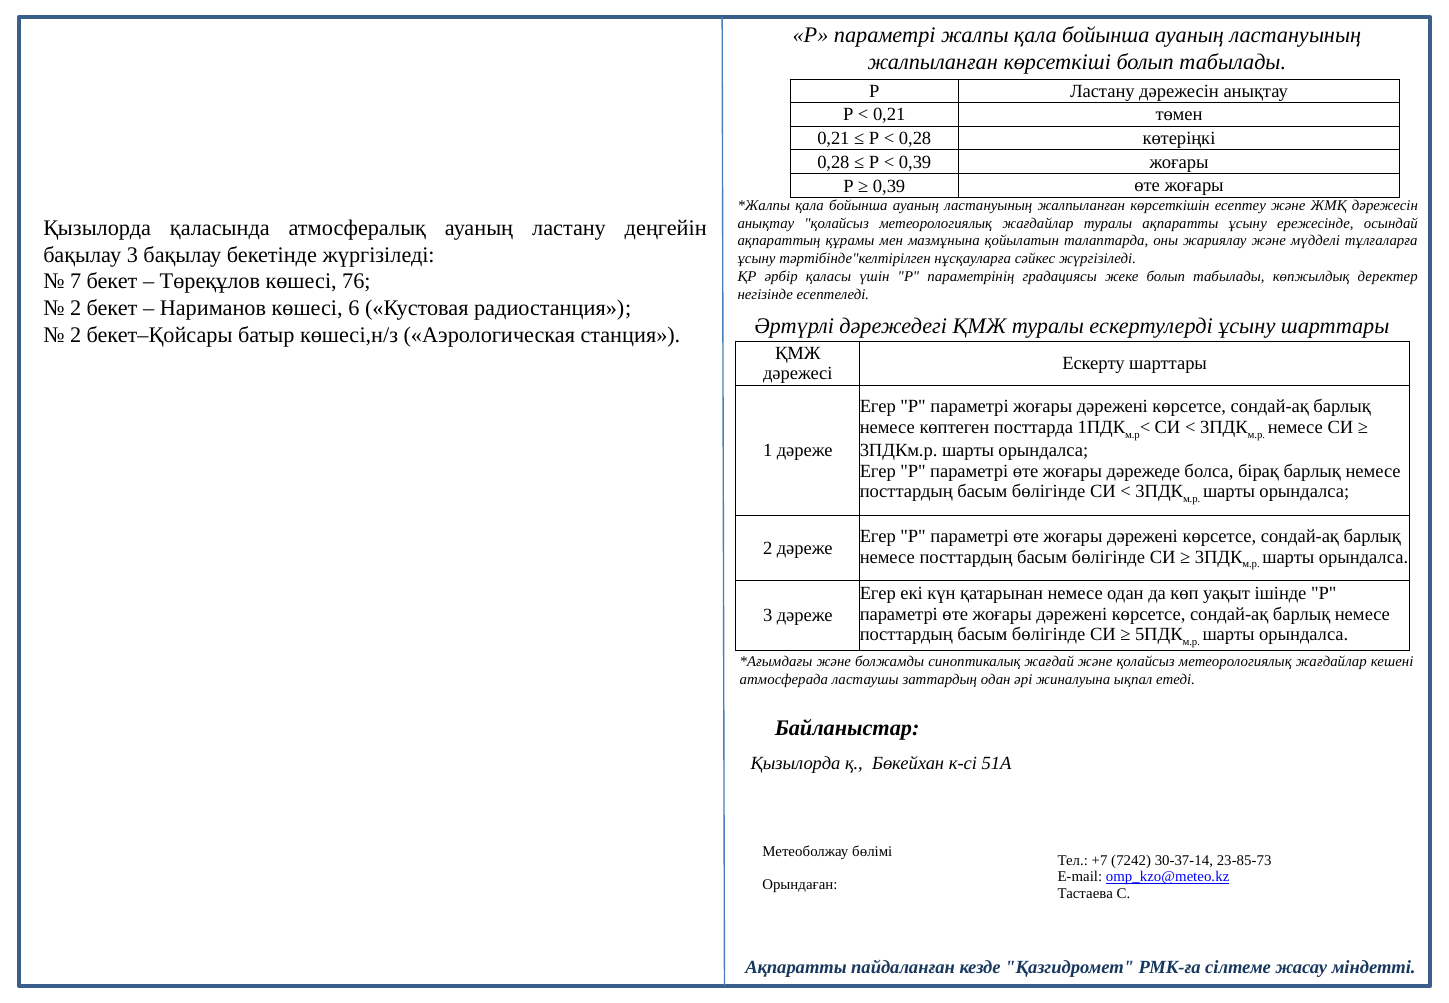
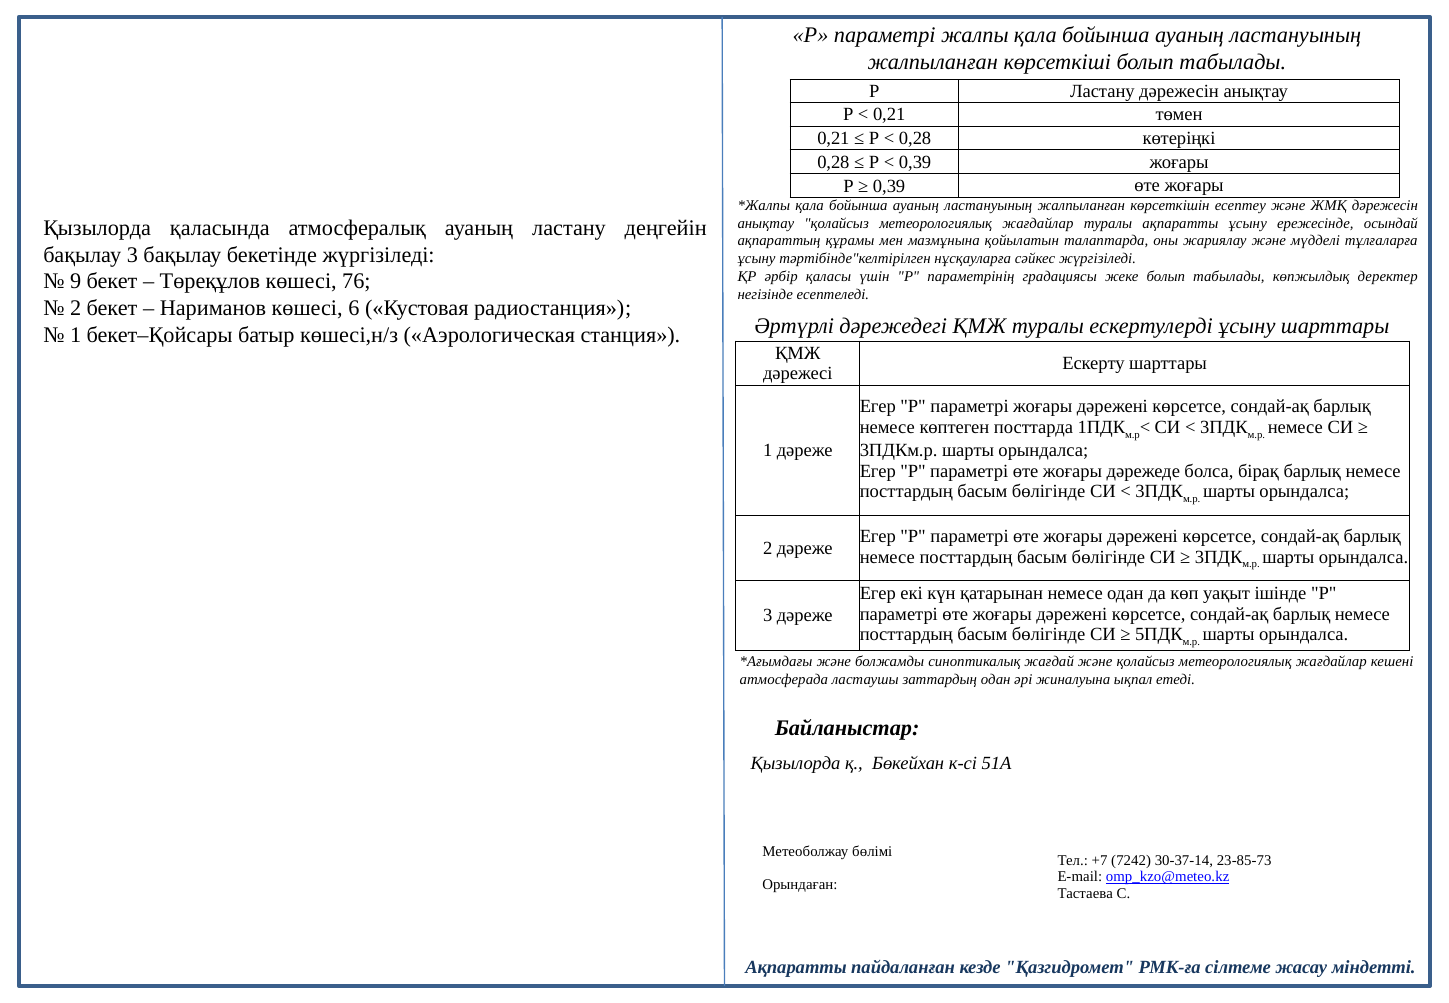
7: 7 -> 9 (76, 282)
2: 2 -> 1 (76, 335)
